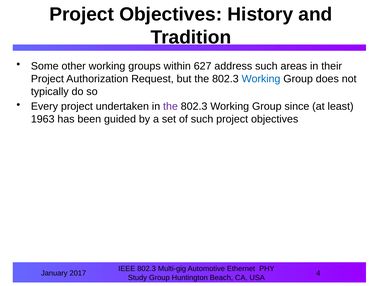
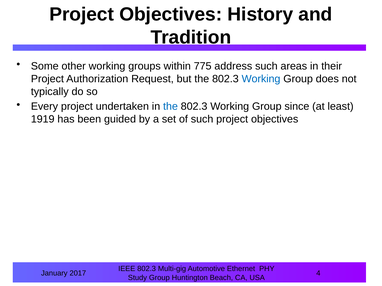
627: 627 -> 775 (203, 66)
the colour: purple -> blue (170, 107)
1963: 1963 -> 1919 (43, 119)
